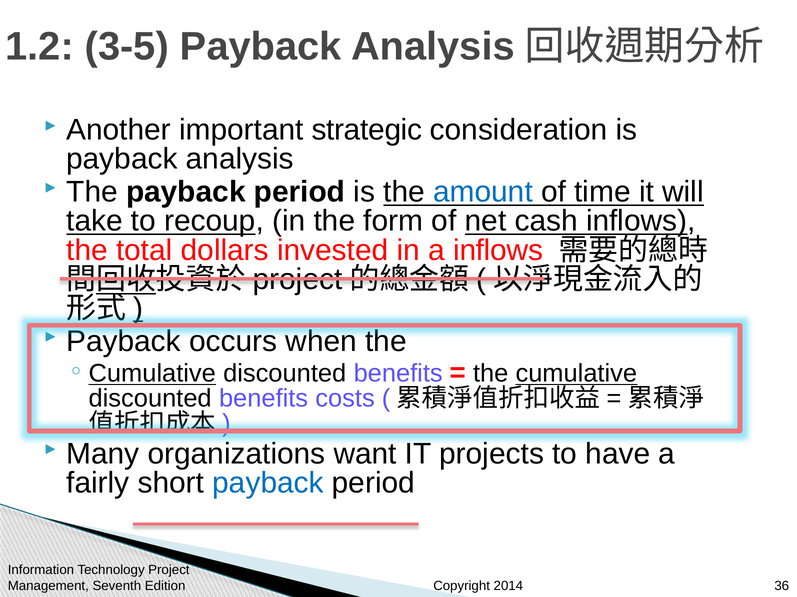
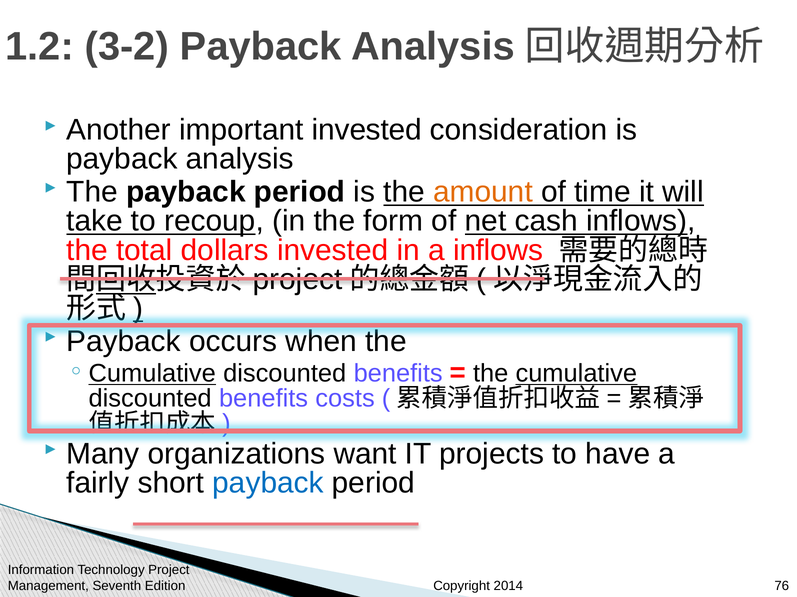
3-5: 3-5 -> 3-2 (127, 47)
important strategic: strategic -> invested (367, 130)
amount colour: blue -> orange (483, 192)
36: 36 -> 76 (782, 587)
